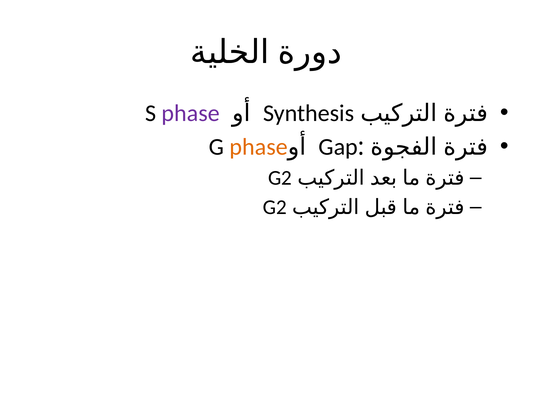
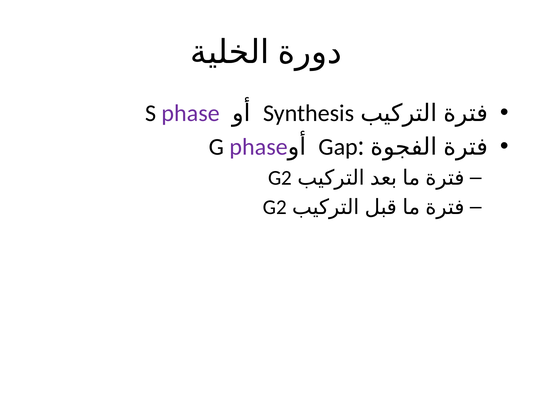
phase colour: orange -> purple (259, 147)
